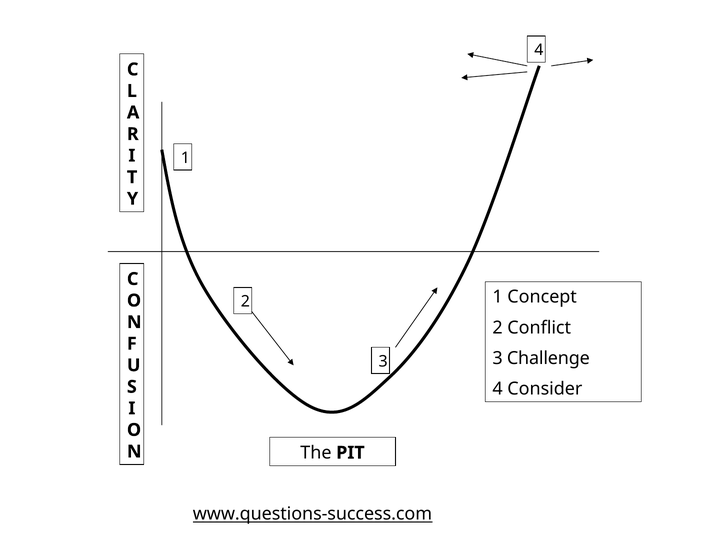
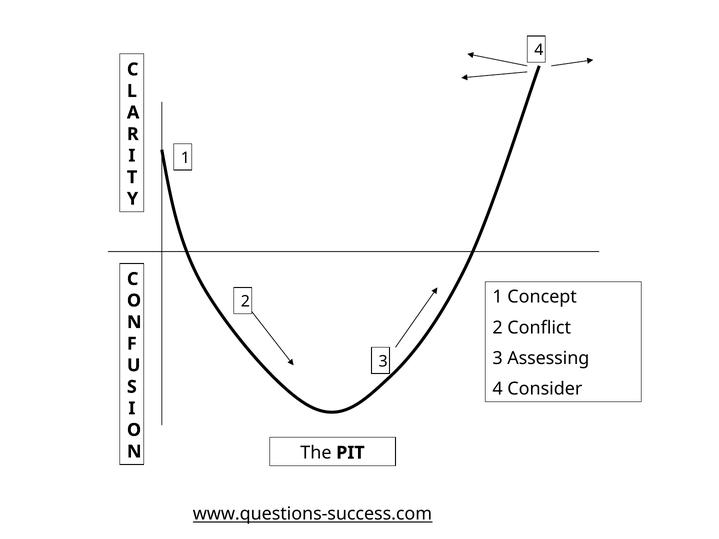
Challenge: Challenge -> Assessing (548, 358)
